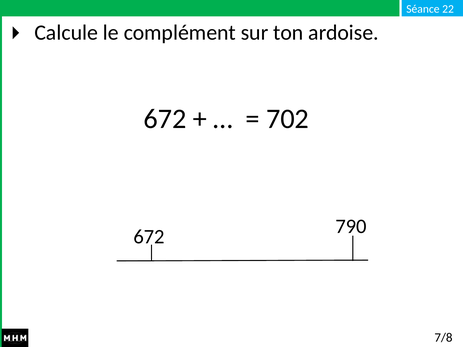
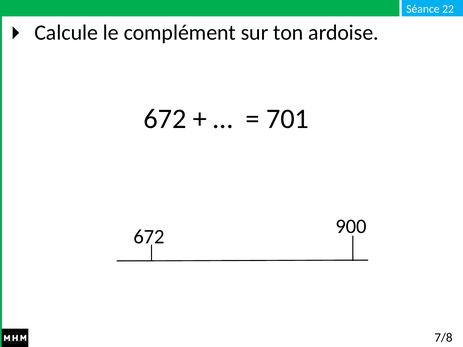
702: 702 -> 701 (287, 119)
790: 790 -> 900 (351, 227)
